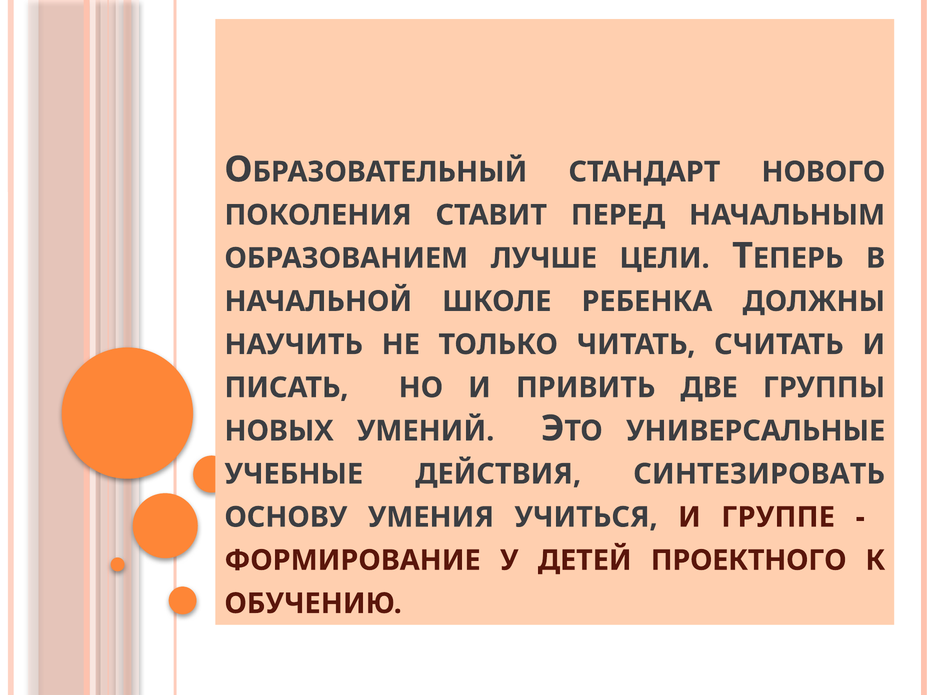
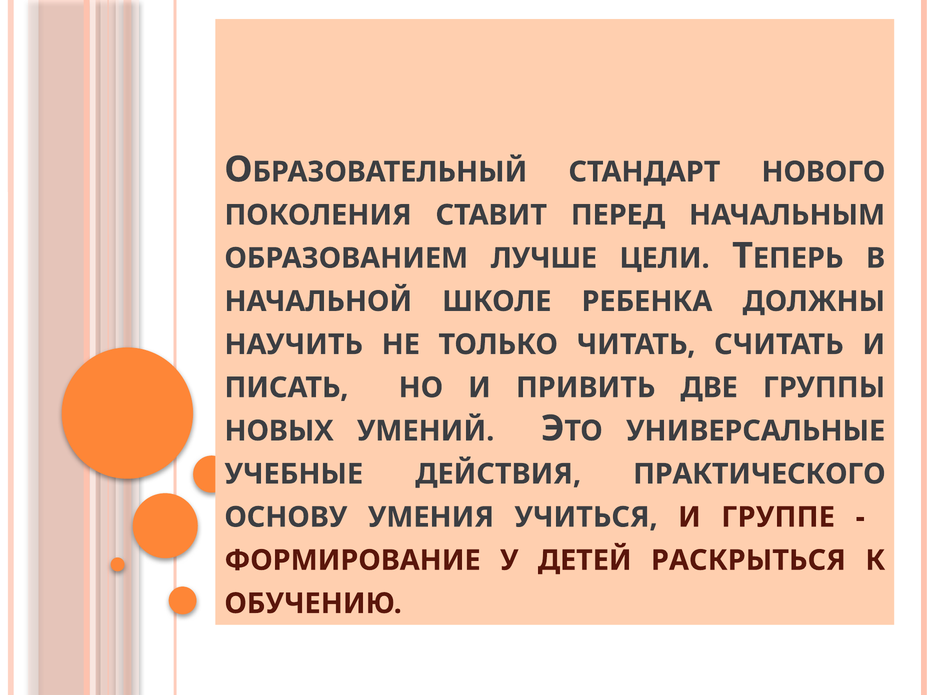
СИНТЕЗИРОВАТЬ: СИНТЕЗИРОВАТЬ -> ПРАКТИЧЕСКОГО (759, 474)
ПРОЕКТНОГО: ПРОЕКТНОГО -> РАСКРЫТЬСЯ (748, 561)
